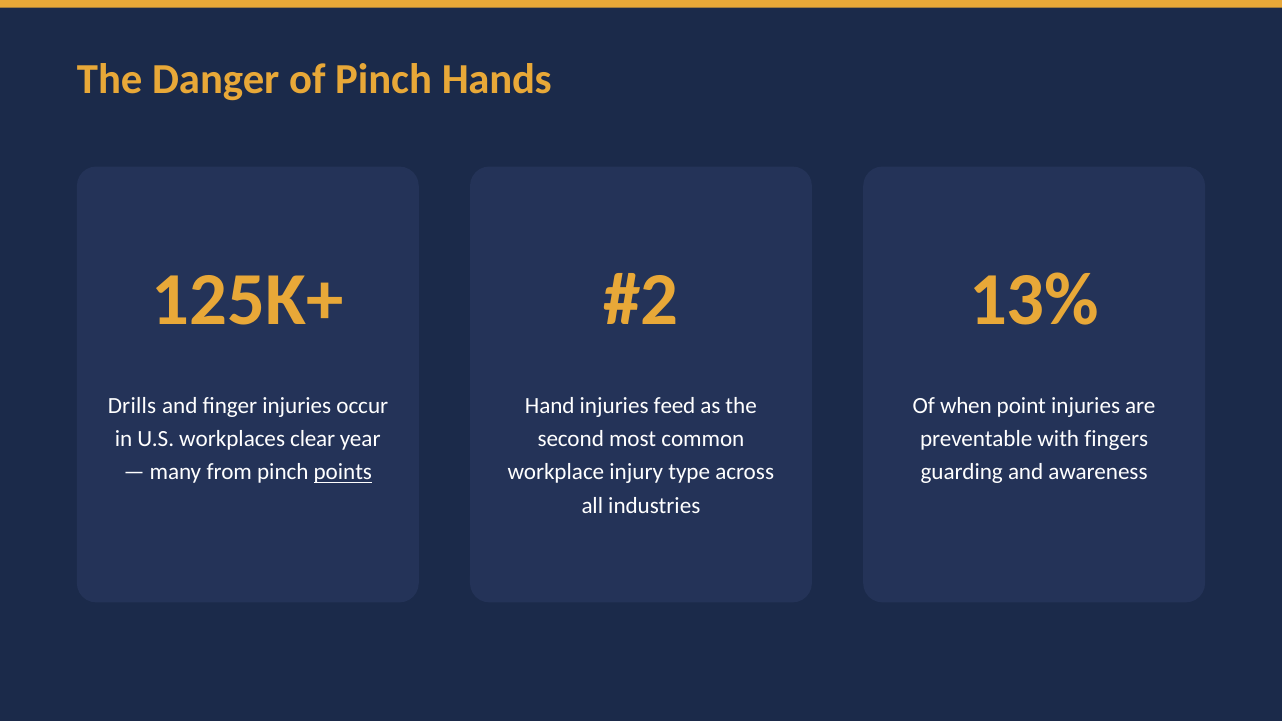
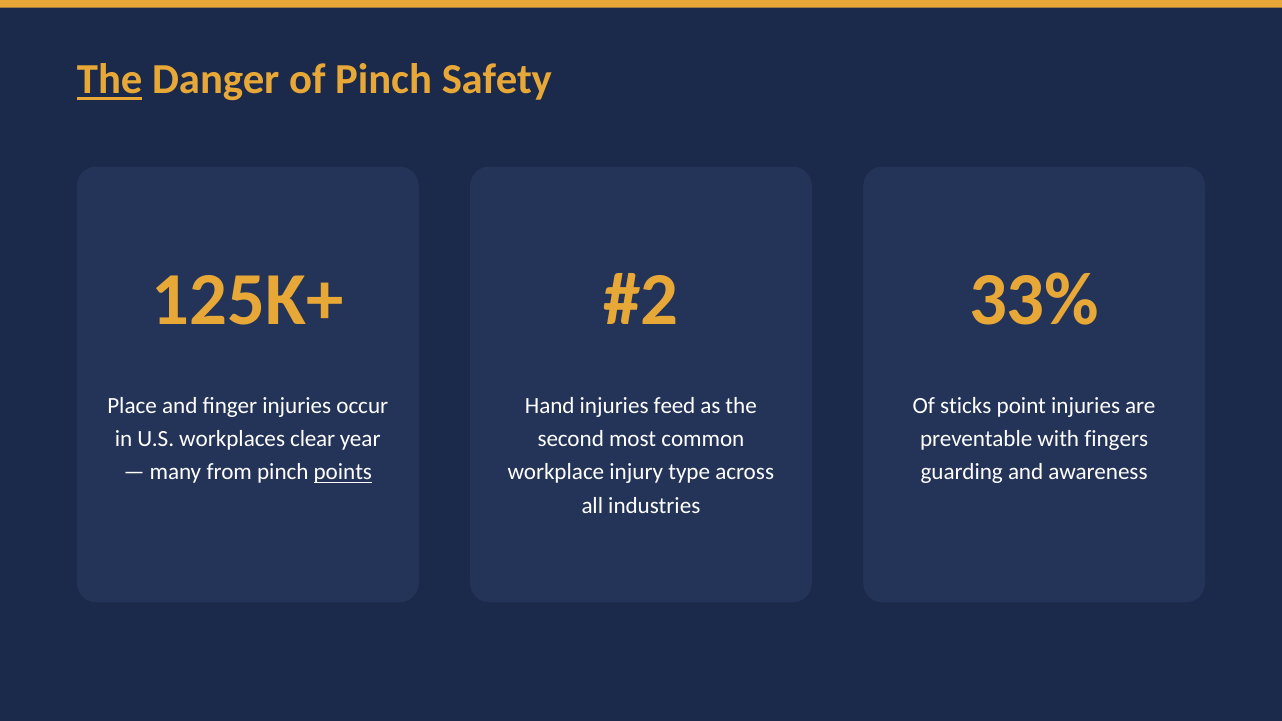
The underline: none -> present (110, 80)
Hands: Hands -> Safety (497, 80)
13%: 13% -> 33% (1034, 300)
Drills: Drills -> Place (132, 406)
when: when -> sticks (966, 406)
